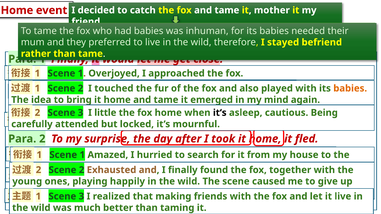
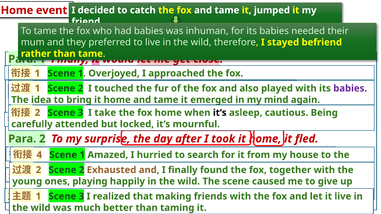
it mother: mother -> jumped (272, 10)
babies colour: orange -> purple (350, 88)
I little: little -> take (105, 113)
1: 1 -> 4 (39, 155)
